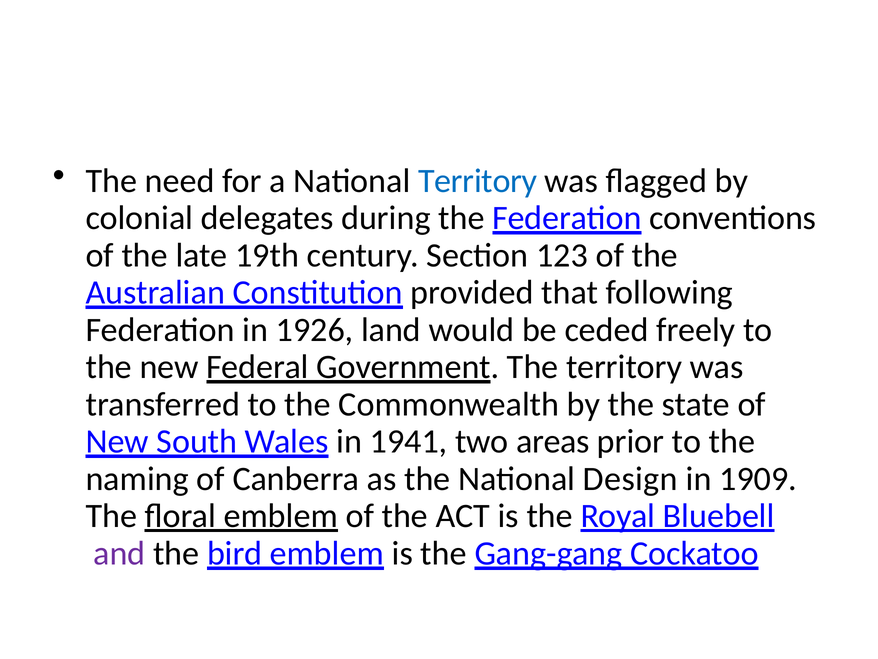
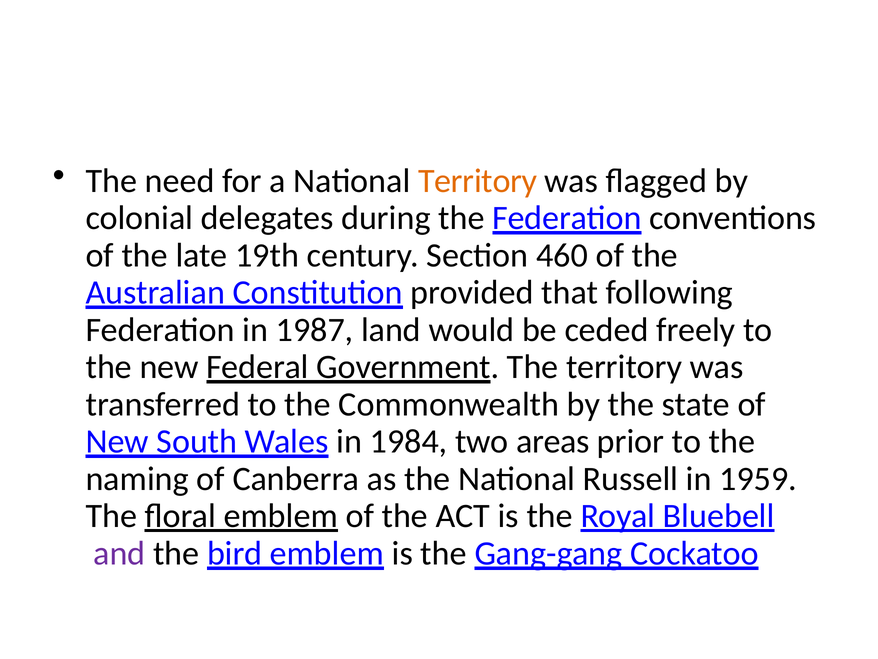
Territory colour: blue -> orange (478, 181)
123: 123 -> 460 (562, 255)
1926: 1926 -> 1987 (315, 330)
1941: 1941 -> 1984 (409, 441)
Design: Design -> Russell (631, 479)
1909: 1909 -> 1959 (758, 479)
